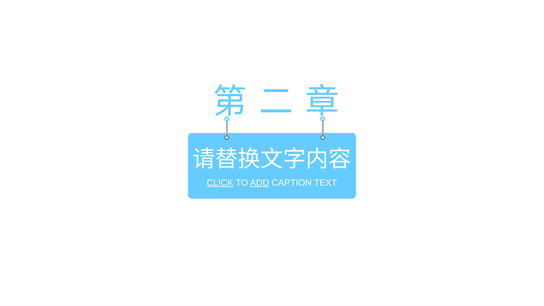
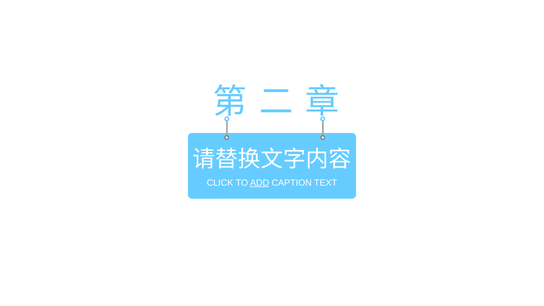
CLICK underline: present -> none (220, 183)
